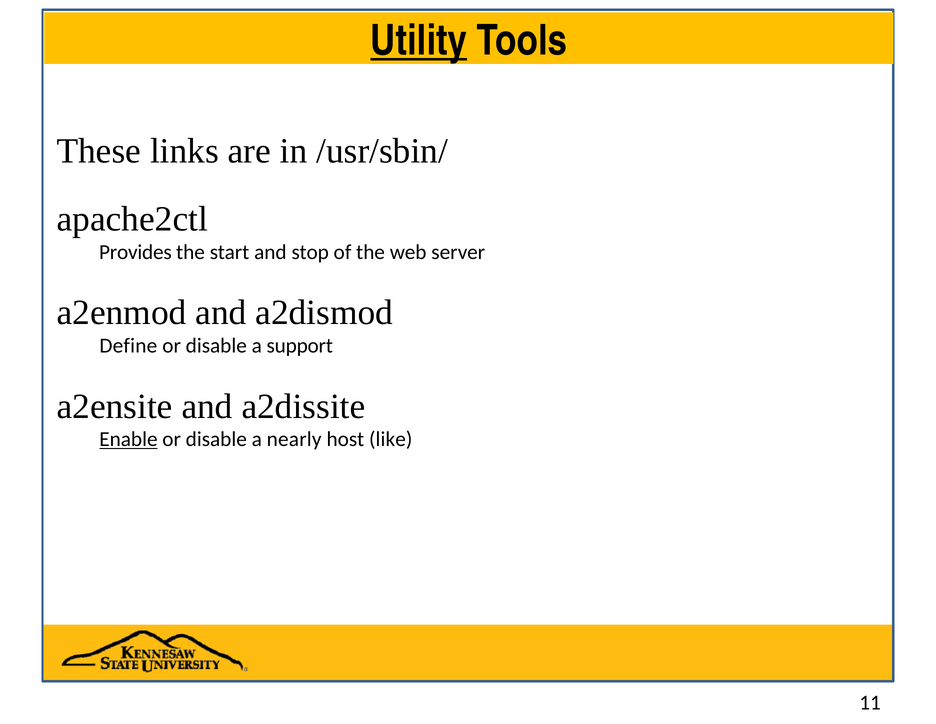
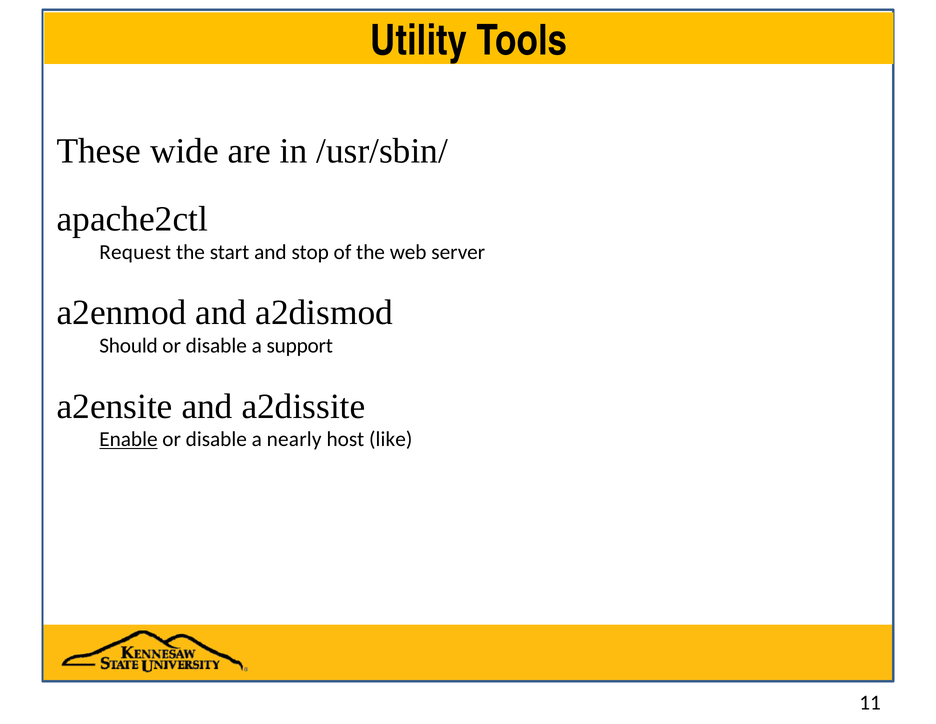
Utility underline: present -> none (419, 41)
links: links -> wide (184, 151)
Provides: Provides -> Request (135, 252)
Define: Define -> Should (129, 345)
